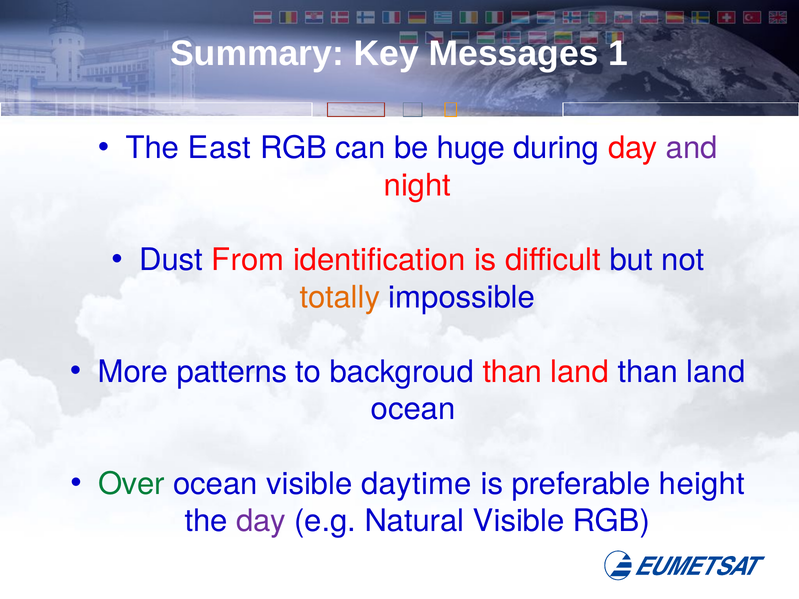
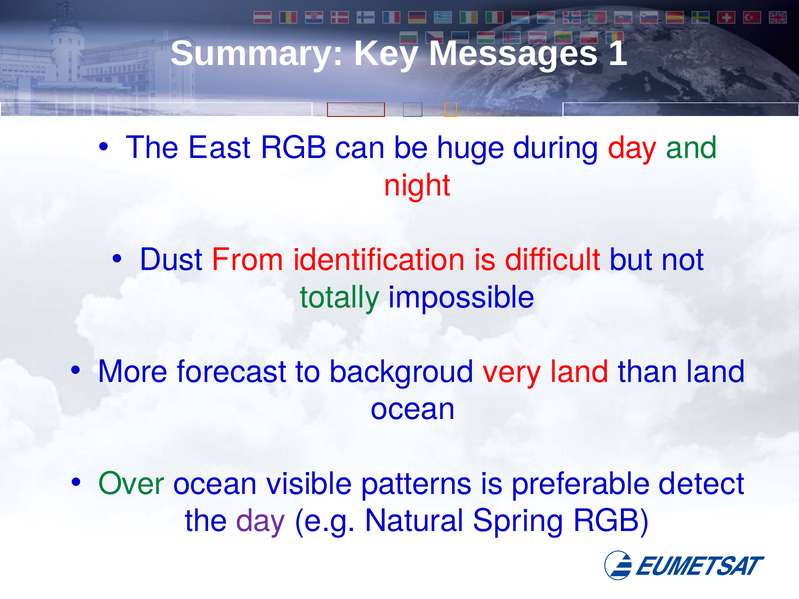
and colour: purple -> green (692, 148)
totally colour: orange -> green (340, 297)
patterns: patterns -> forecast (232, 372)
backgroud than: than -> very (512, 372)
daytime: daytime -> patterns (417, 484)
height: height -> detect (702, 484)
Natural Visible: Visible -> Spring (519, 521)
